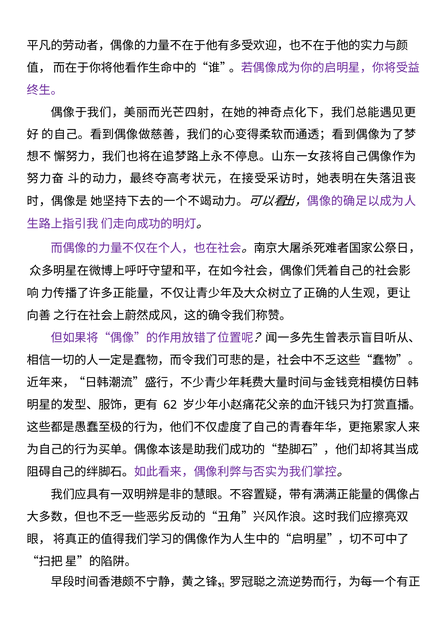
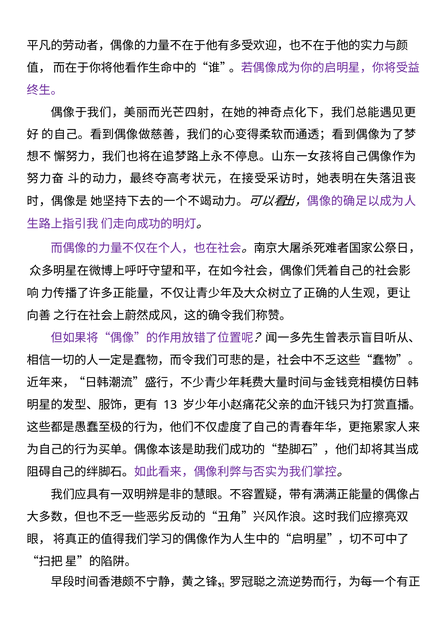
62: 62 -> 13 (170, 405)
